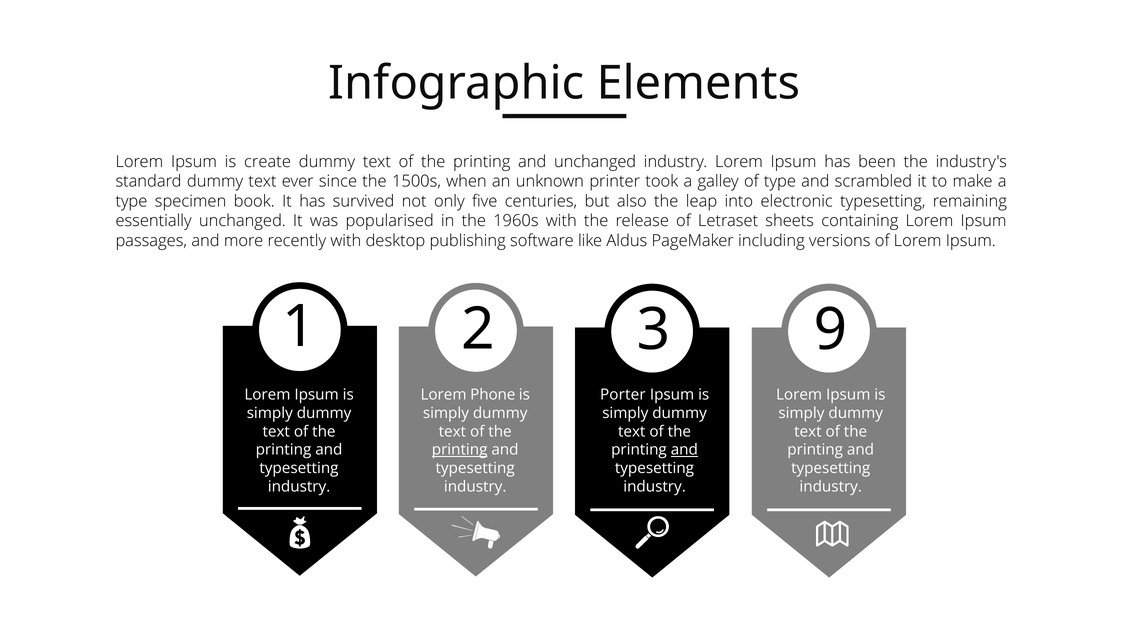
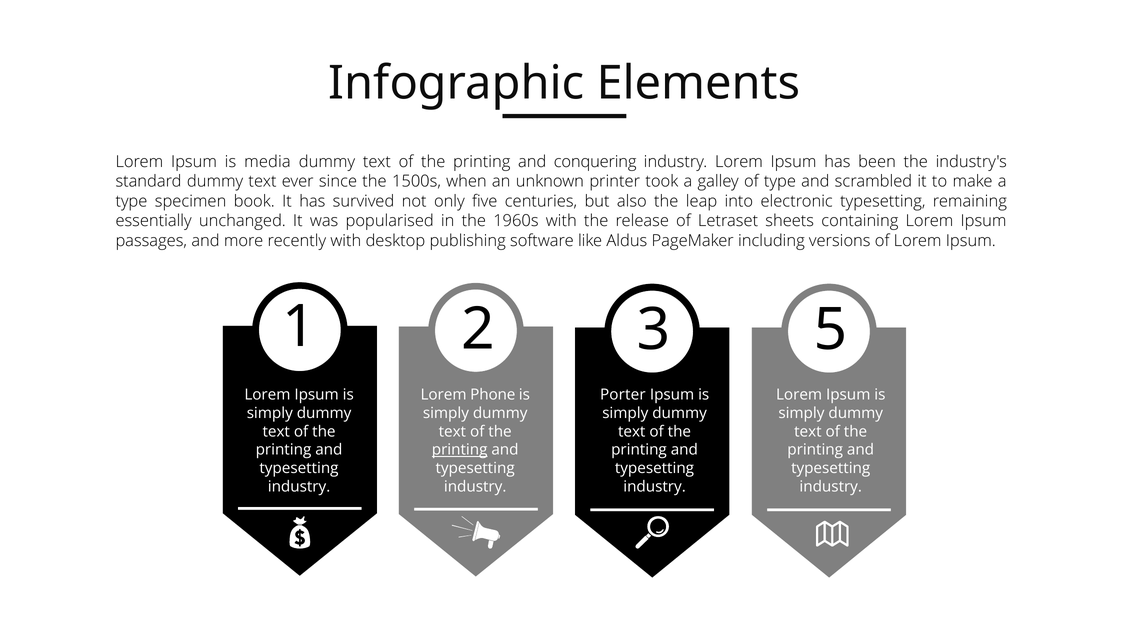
create: create -> media (267, 162)
and unchanged: unchanged -> conquering (595, 162)
9: 9 -> 5 (831, 330)
and underline: present -> none (684, 450)
